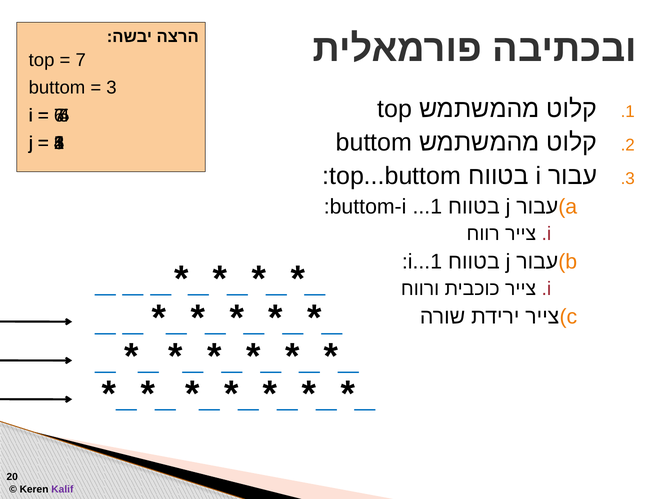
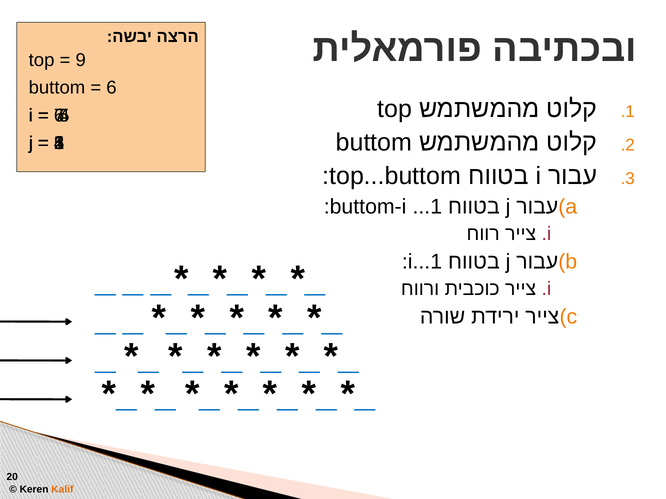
7: 7 -> 9 (81, 60)
3: 3 -> 6 (112, 88)
Kalif colour: purple -> orange (62, 490)
